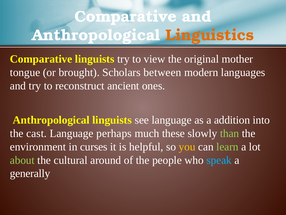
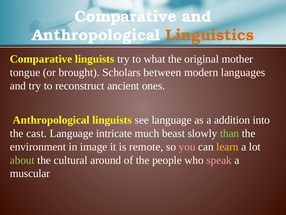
view: view -> what (155, 59)
perhaps: perhaps -> intricate (114, 133)
these: these -> beast (174, 133)
curses: curses -> image (94, 146)
helpful: helpful -> remote (146, 146)
you colour: yellow -> pink (187, 146)
learn colour: light green -> yellow (227, 146)
speak colour: light blue -> pink (219, 160)
generally: generally -> muscular (30, 173)
